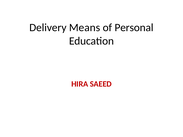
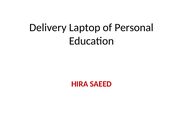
Means: Means -> Laptop (85, 28)
